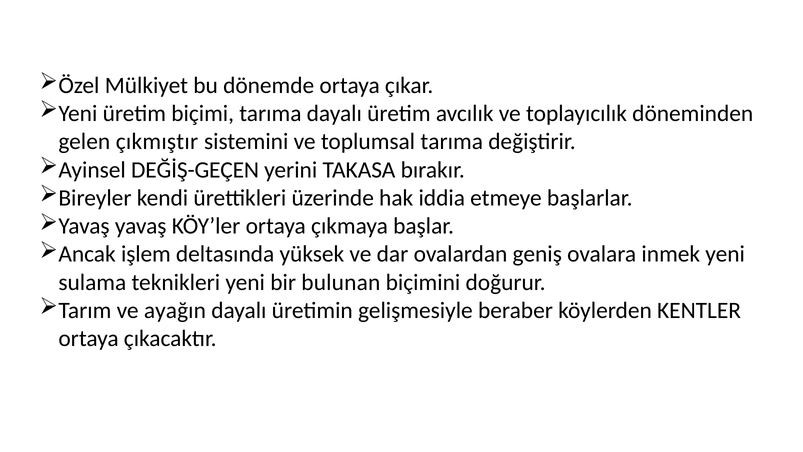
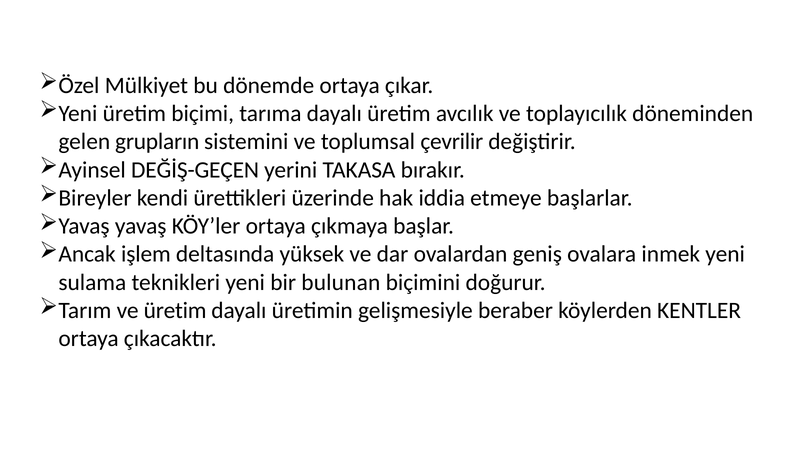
çıkmıştır: çıkmıştır -> grupların (157, 142)
toplumsal tarıma: tarıma -> çevrilir (452, 142)
ve ayağın: ayağın -> üretim (175, 310)
